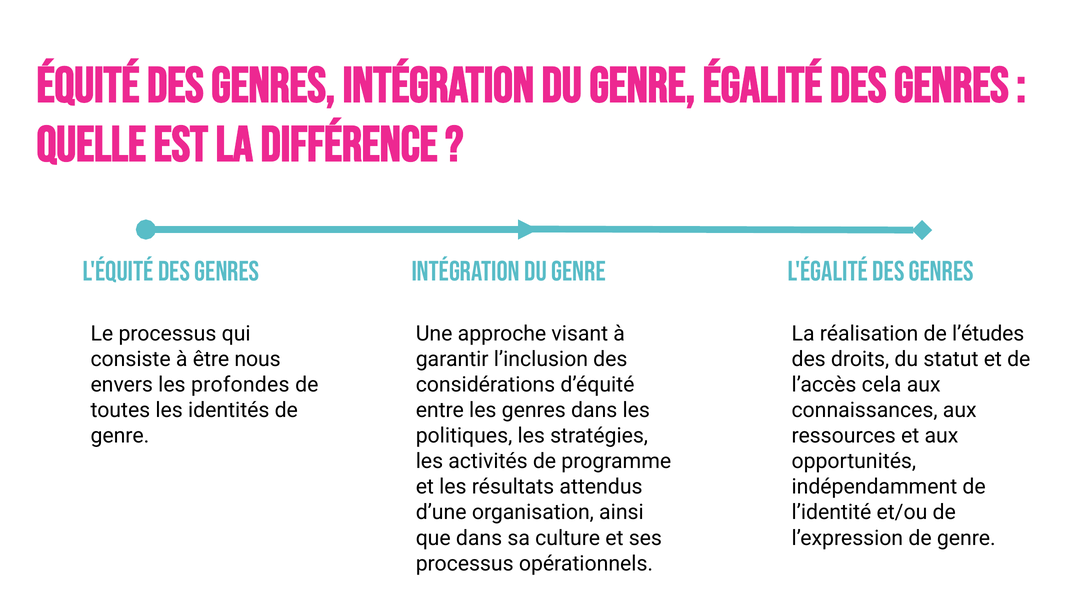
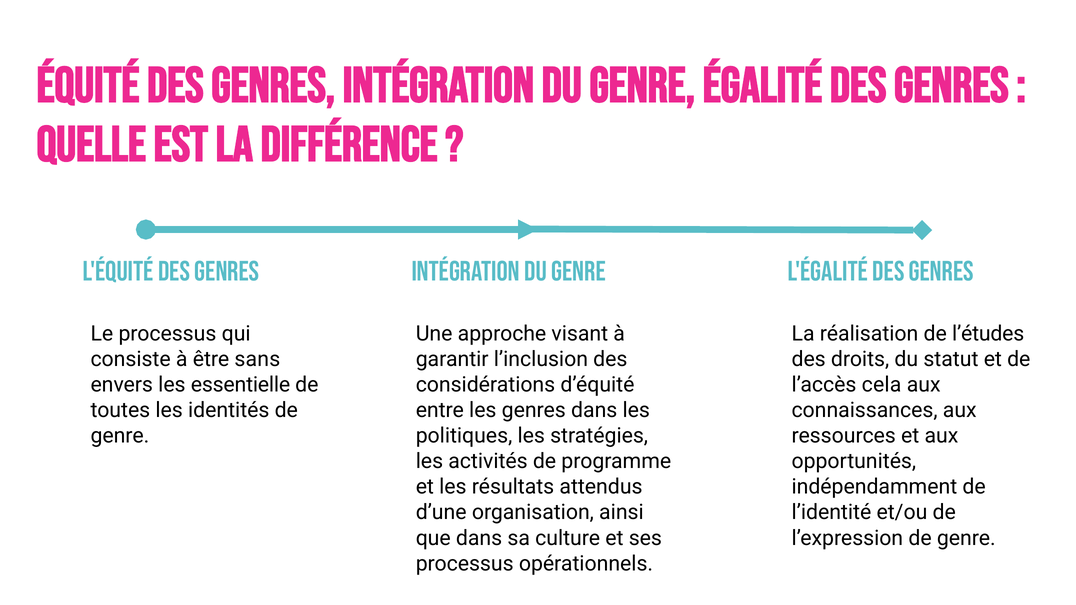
nous: nous -> sans (257, 359)
profondes: profondes -> essentielle (241, 385)
